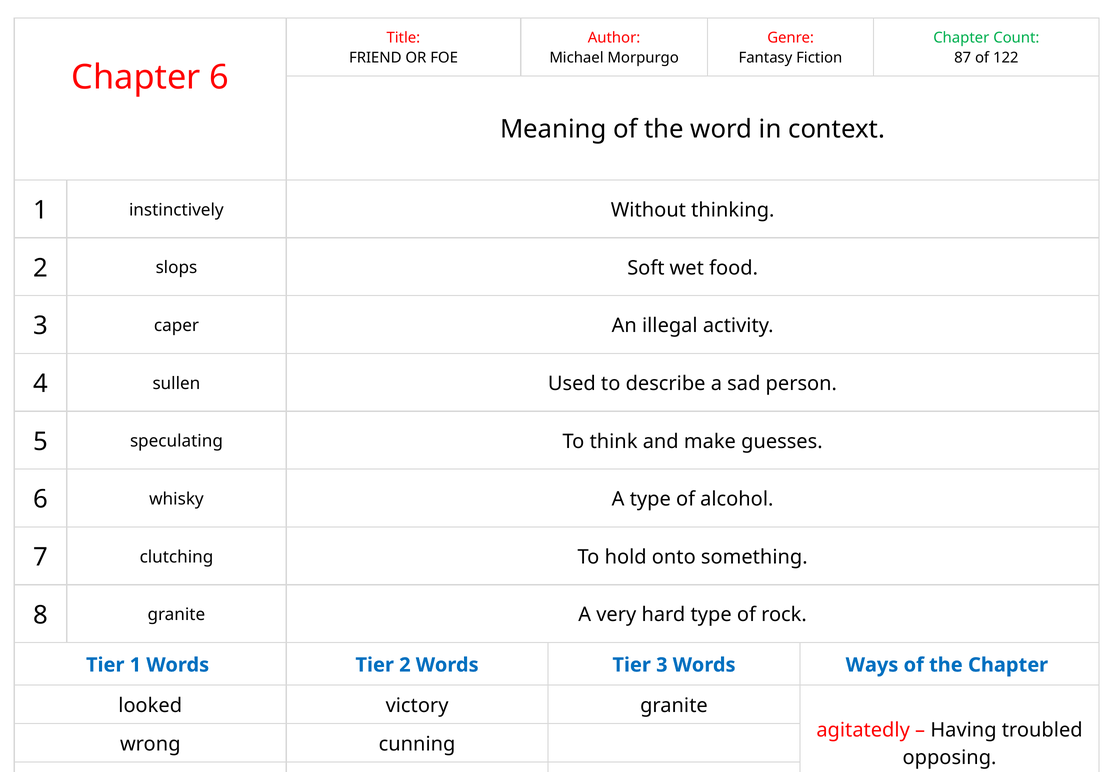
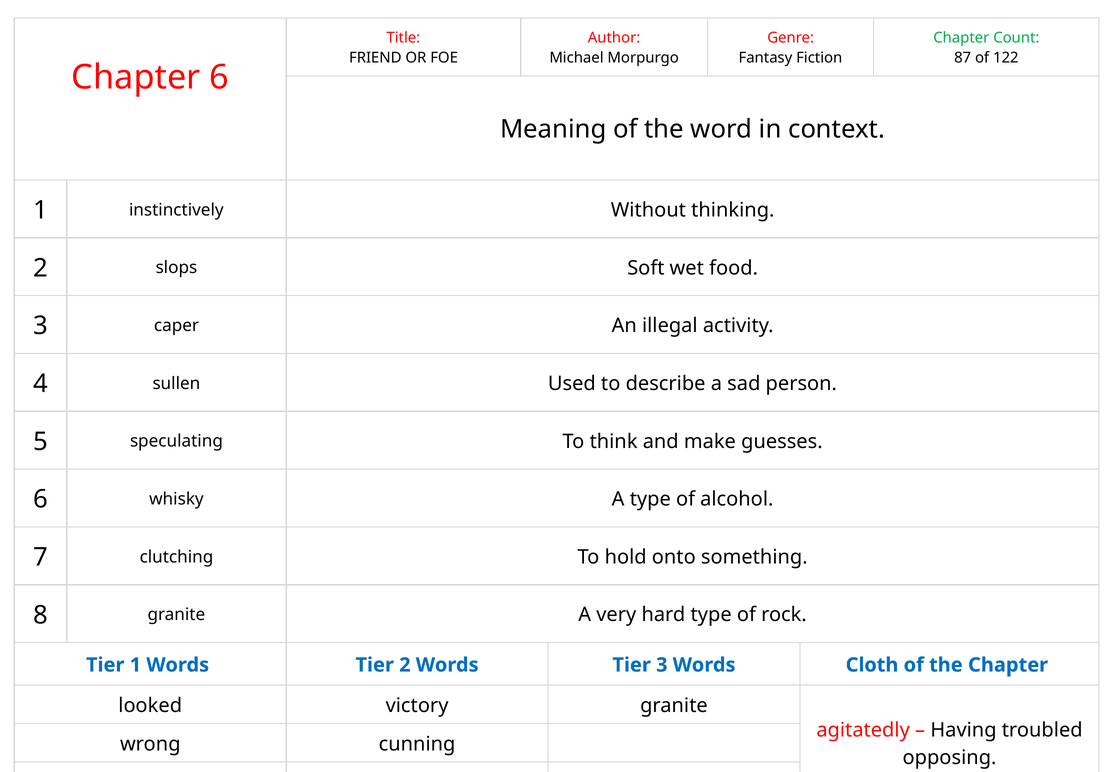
Ways: Ways -> Cloth (872, 665)
